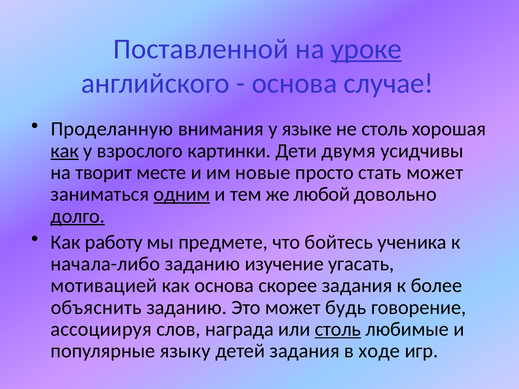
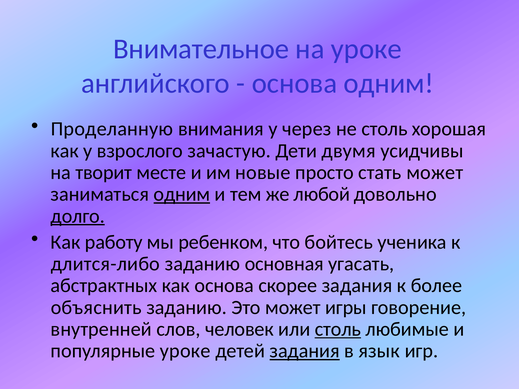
Поставленной: Поставленной -> Внимательное (201, 49)
уроке underline: present -> none (366, 49)
основа случае: случае -> одним (389, 83)
языке: языке -> через (307, 129)
как underline: present -> none (65, 151)
картинки: картинки -> зачастую (229, 151)
предмете: предмете -> ребенком (223, 242)
начала-либо: начала-либо -> длится-либо (105, 264)
изучение: изучение -> основная (284, 264)
мотивацией: мотивацией -> абстрактных (104, 286)
будь: будь -> игры (346, 308)
ассоциируя: ассоциируя -> внутренней (101, 329)
награда: награда -> человек (239, 329)
популярные языку: языку -> уроке (185, 351)
задания underline: none -> present (305, 351)
ходе: ходе -> язык (379, 351)
